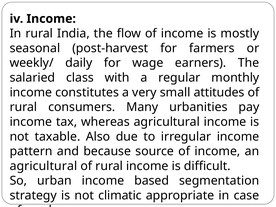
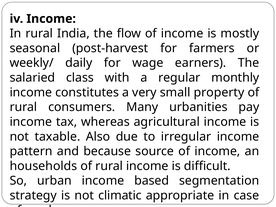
attitudes: attitudes -> property (219, 92)
agricultural: agricultural -> households (43, 166)
